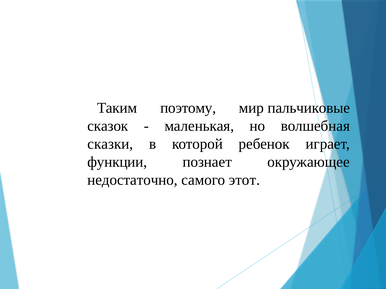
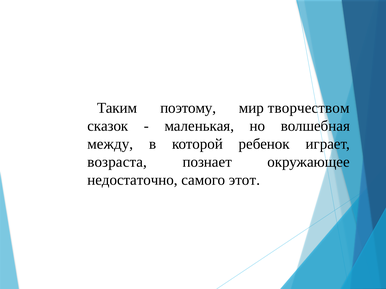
пальчиковые: пальчиковые -> творчеством (309, 108)
сказки: сказки -> между (110, 144)
функции: функции -> возраста (117, 162)
